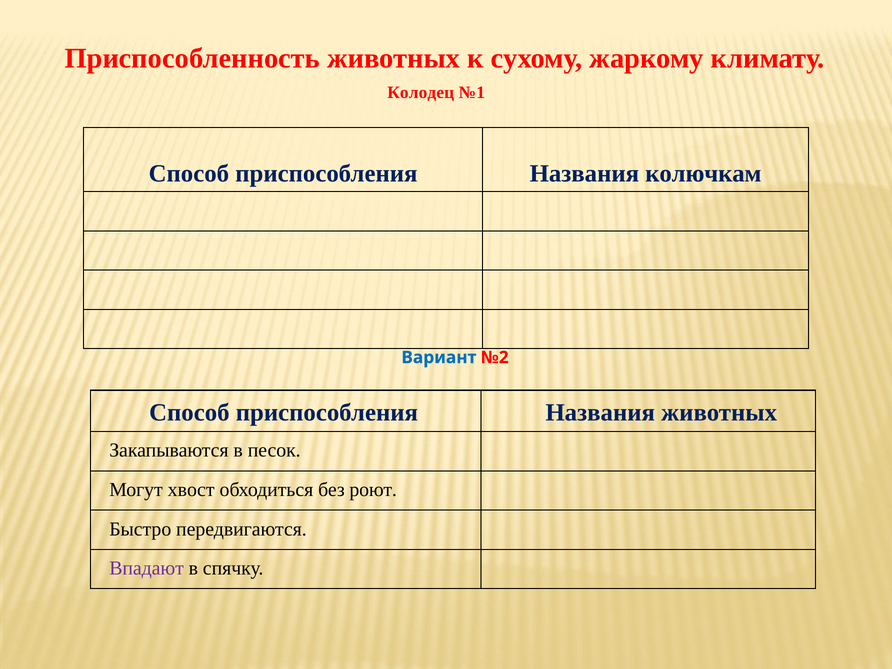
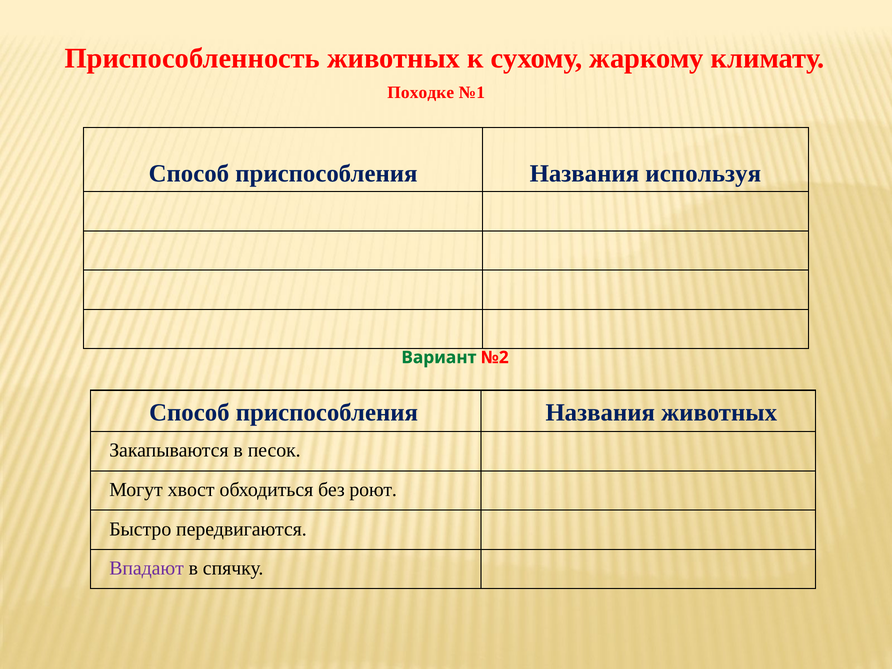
Колодец: Колодец -> Походке (421, 93)
колючкам: колючкам -> используя (703, 173)
Вариант colour: blue -> green (439, 357)
